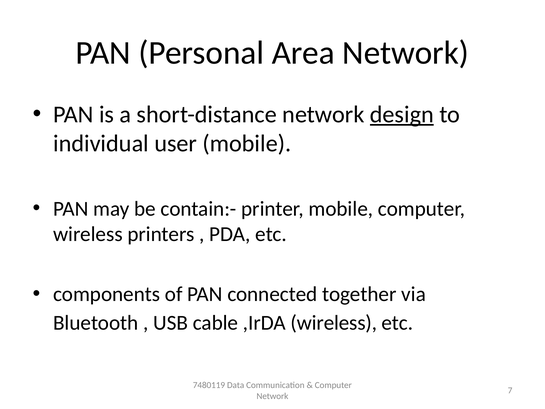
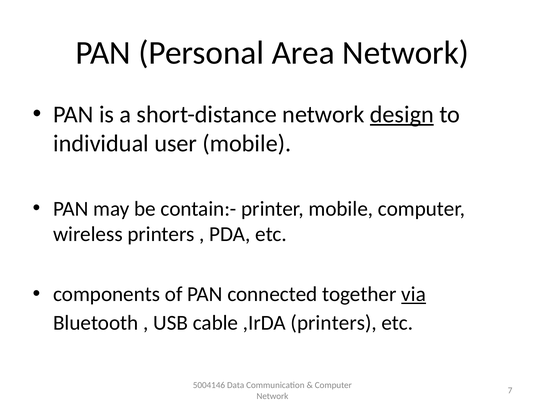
via underline: none -> present (414, 294)
,IrDA wireless: wireless -> printers (334, 323)
7480119: 7480119 -> 5004146 (209, 385)
